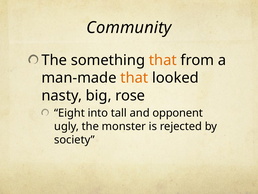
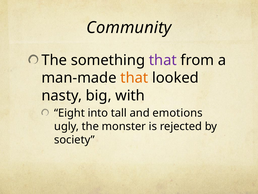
that colour: orange -> purple (163, 60)
rose: rose -> with (130, 95)
opponent: opponent -> emotions (178, 113)
